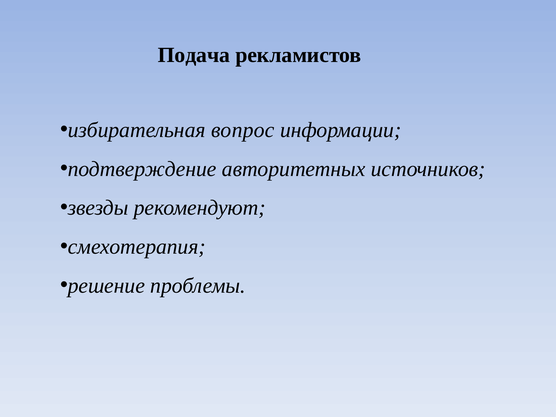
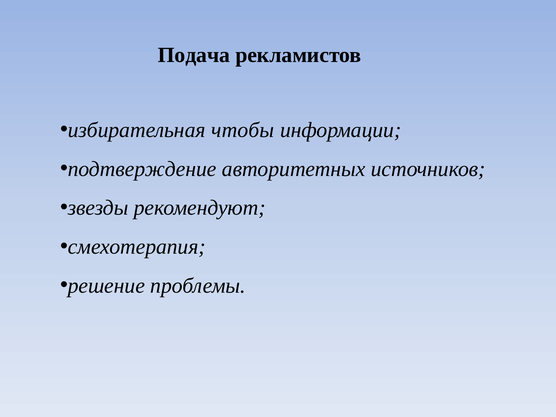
вопрос: вопрос -> чтобы (243, 130)
